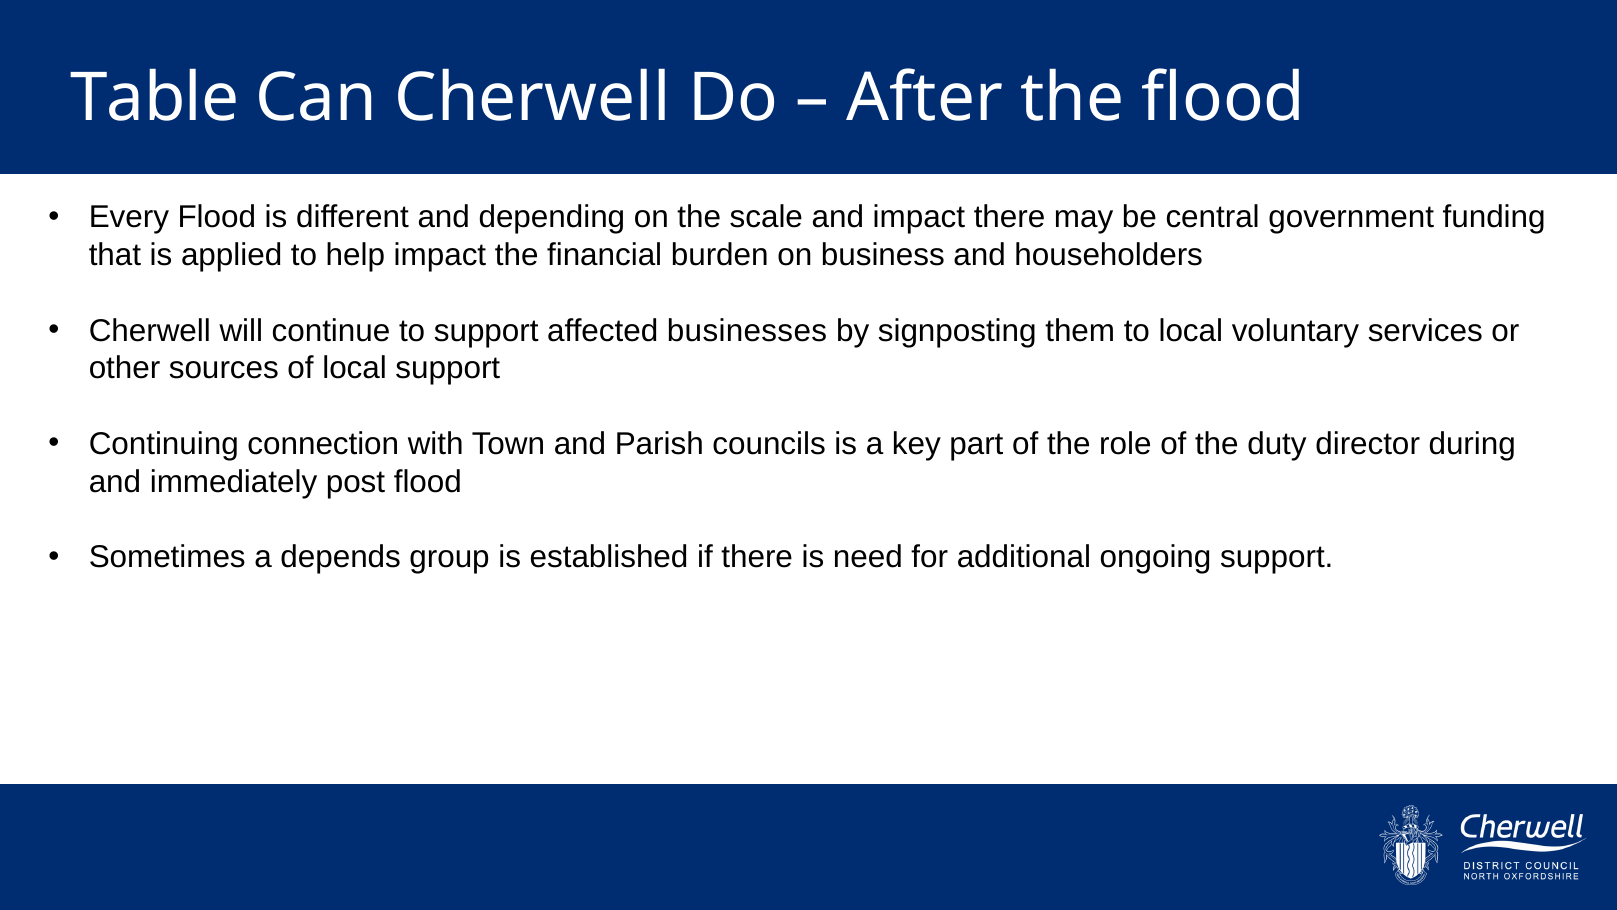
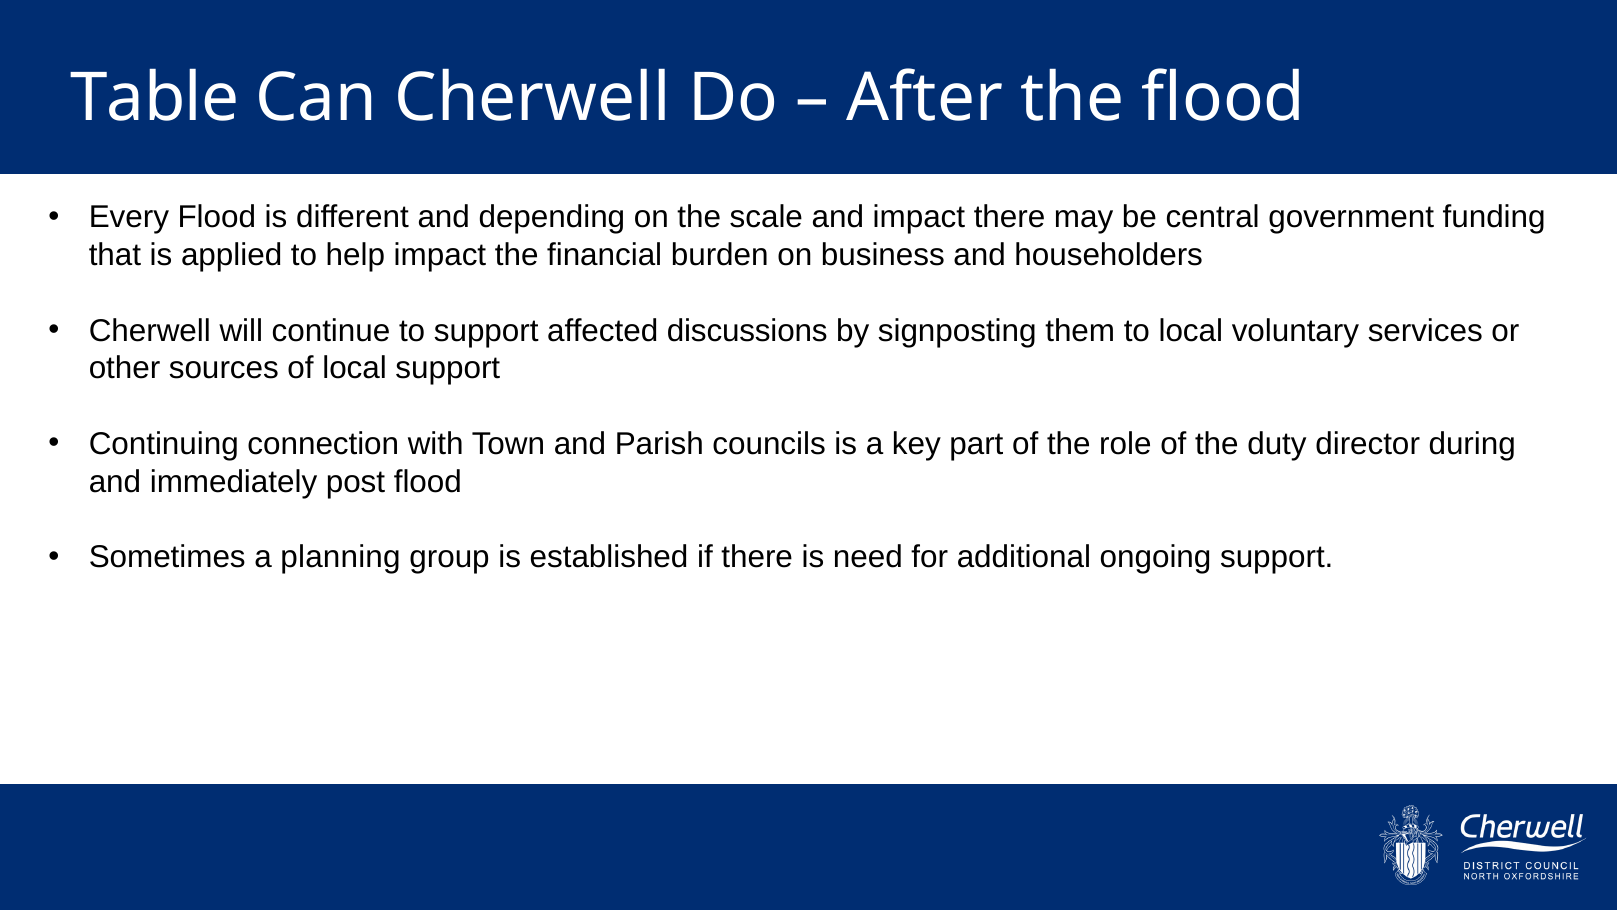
businesses: businesses -> discussions (747, 331)
depends: depends -> planning (341, 557)
